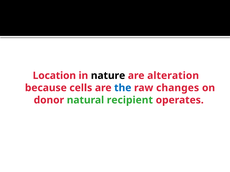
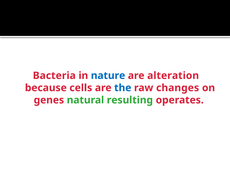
Location: Location -> Bacteria (54, 76)
nature colour: black -> blue (108, 76)
donor: donor -> genes (49, 100)
recipient: recipient -> resulting (130, 100)
